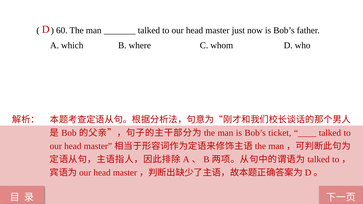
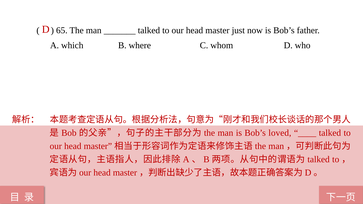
60: 60 -> 65 (62, 30)
ticket: ticket -> loved (280, 133)
